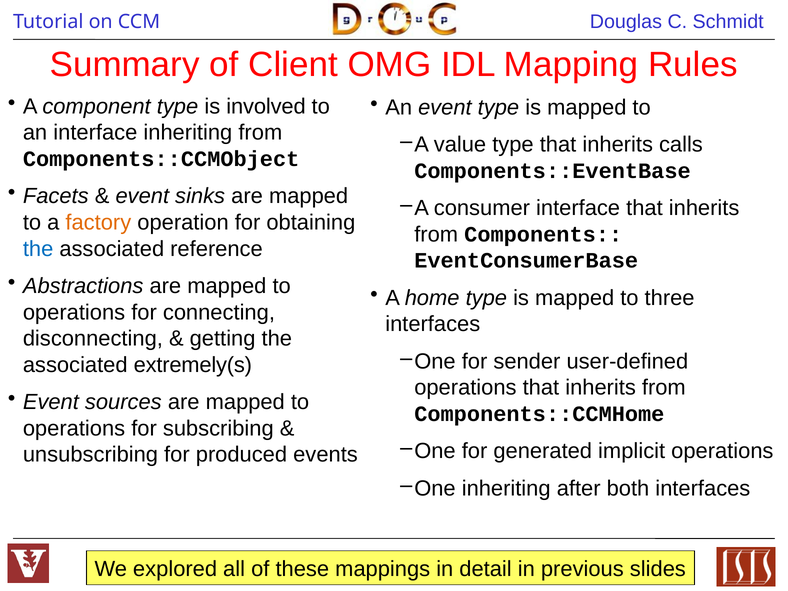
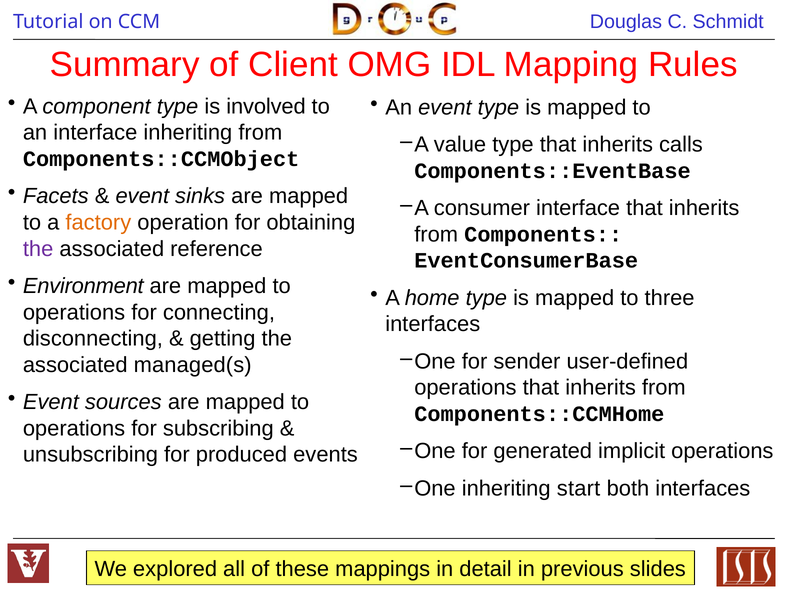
the colour: blue -> purple (38, 249)
Abstractions: Abstractions -> Environment (83, 286)
extremely(s: extremely(s -> managed(s (193, 365)
after: after -> start (579, 488)
